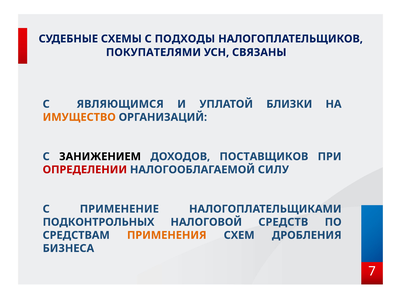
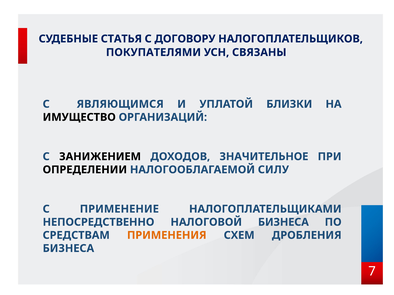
СХЕМЫ: СХЕМЫ -> СТАТЬЯ (121, 39)
ПОДХОДЫ: ПОДХОДЫ -> ДОГОВОРУ (185, 39)
ИМУЩЕСТВО colour: orange -> black (79, 117)
ПОСТАВЩИКОВ: ПОСТАВЩИКОВ -> ЗНАЧИТЕЛЬНОЕ (264, 157)
ОПРЕДЕЛЕНИИ colour: red -> black (85, 170)
ПОДКОНТРОЛЬНЫХ: ПОДКОНТРОЛЬНЫХ -> НЕПОСРЕДСТВЕННО (98, 222)
НАЛОГОВОЙ СРЕДСТВ: СРЕДСТВ -> БИЗНЕСА (283, 222)
